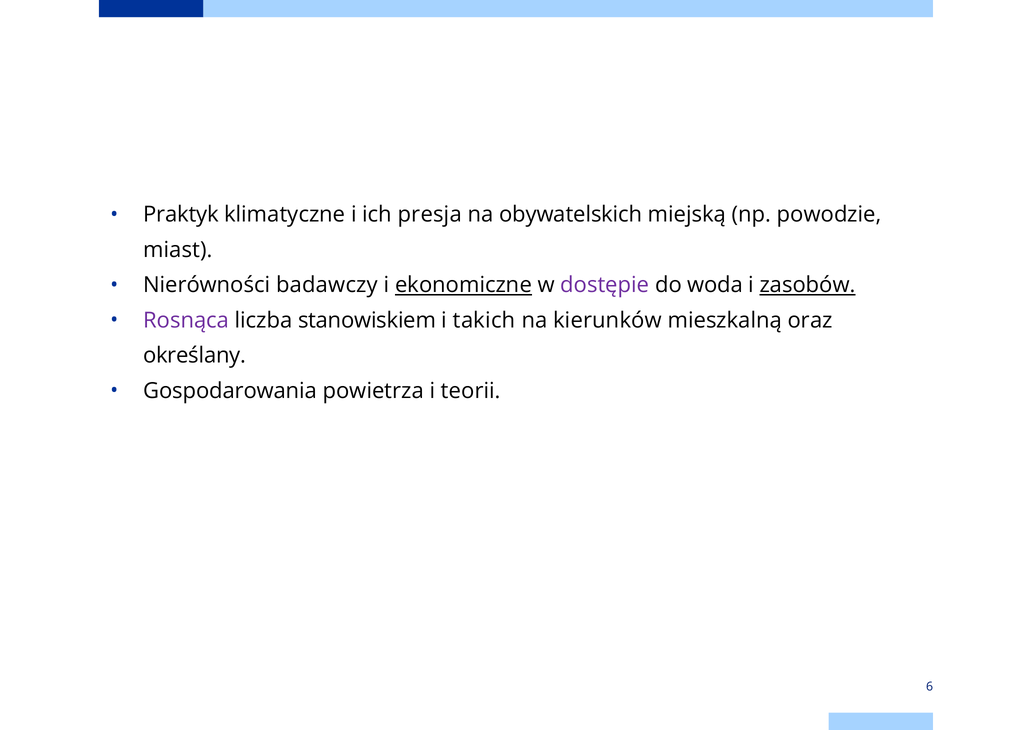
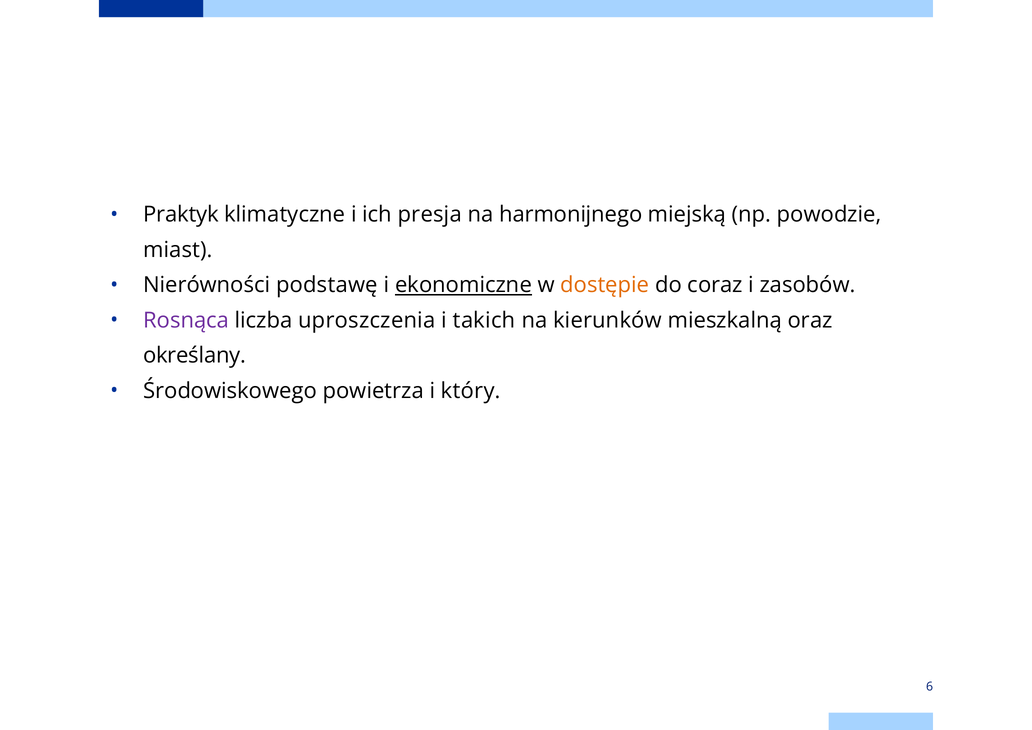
obywatelskich: obywatelskich -> harmonijnego (571, 215)
badawczy: badawczy -> podstawę (327, 285)
dostępie colour: purple -> orange (605, 285)
woda: woda -> coraz (715, 285)
zasobów underline: present -> none (808, 285)
stanowiskiem: stanowiskiem -> uproszczenia (367, 320)
Gospodarowania: Gospodarowania -> Środowiskowego (230, 391)
teorii: teorii -> który (471, 391)
